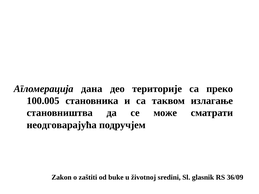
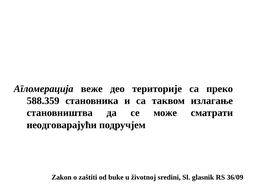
дана: дана -> веже (92, 89)
100.005: 100.005 -> 588.359 (43, 101)
неодговарајућа: неодговарајућа -> неодговарајући (62, 125)
